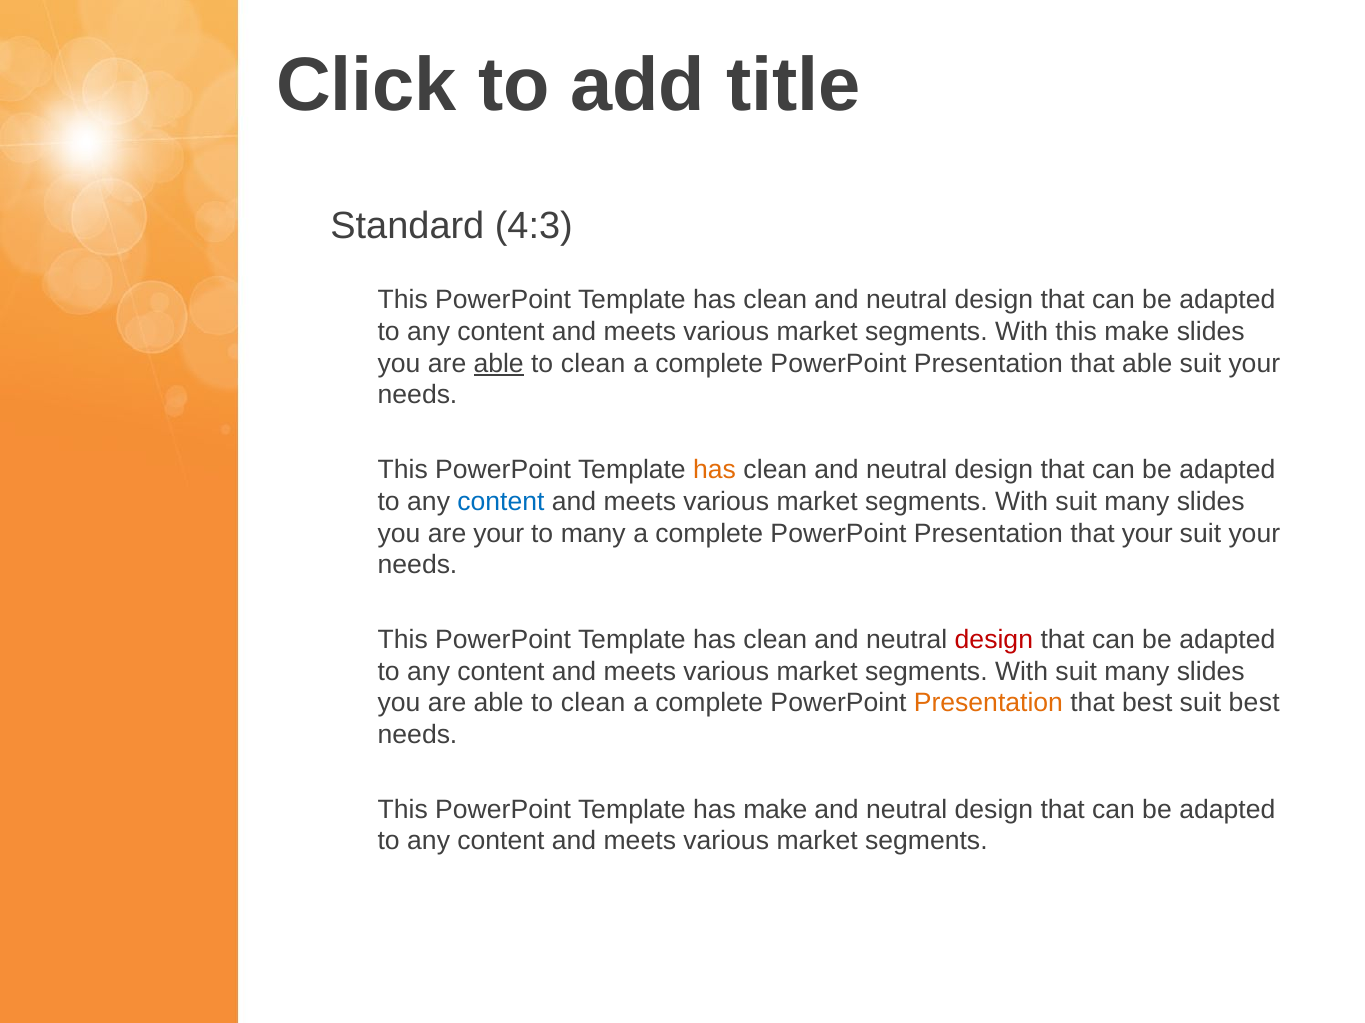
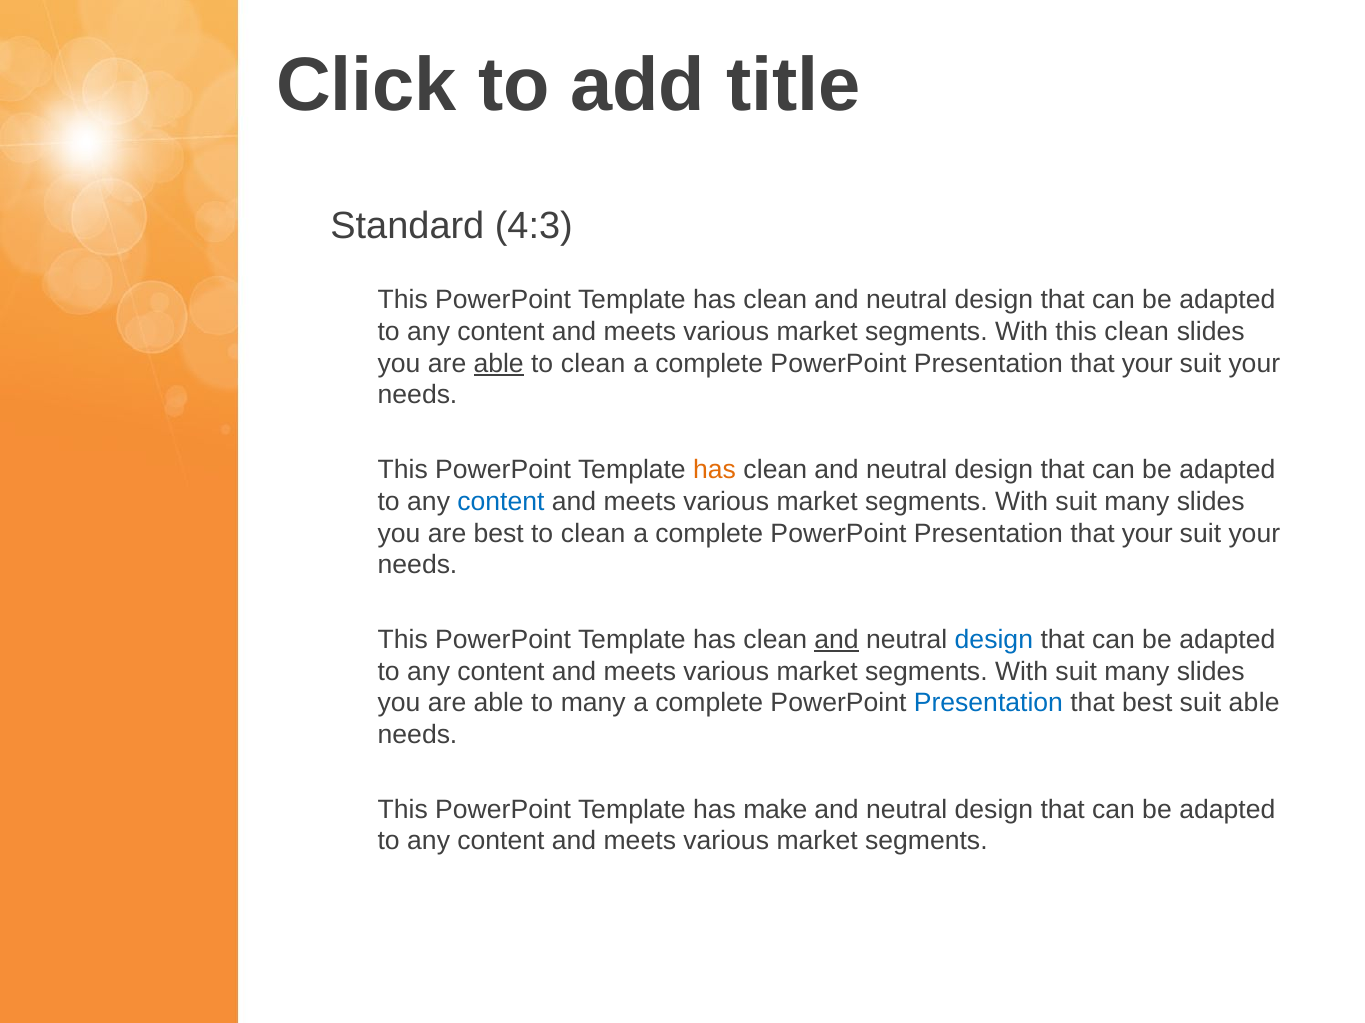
this make: make -> clean (1137, 332)
able: able -> your (1147, 364)
are your: your -> best (499, 534)
many: many -> clean (593, 534)
and underline: none -> present (836, 640)
design colour: red -> blue (994, 640)
clean: clean -> many (593, 704)
Presentation colour: orange -> blue (988, 704)
suit best: best -> able (1254, 704)
